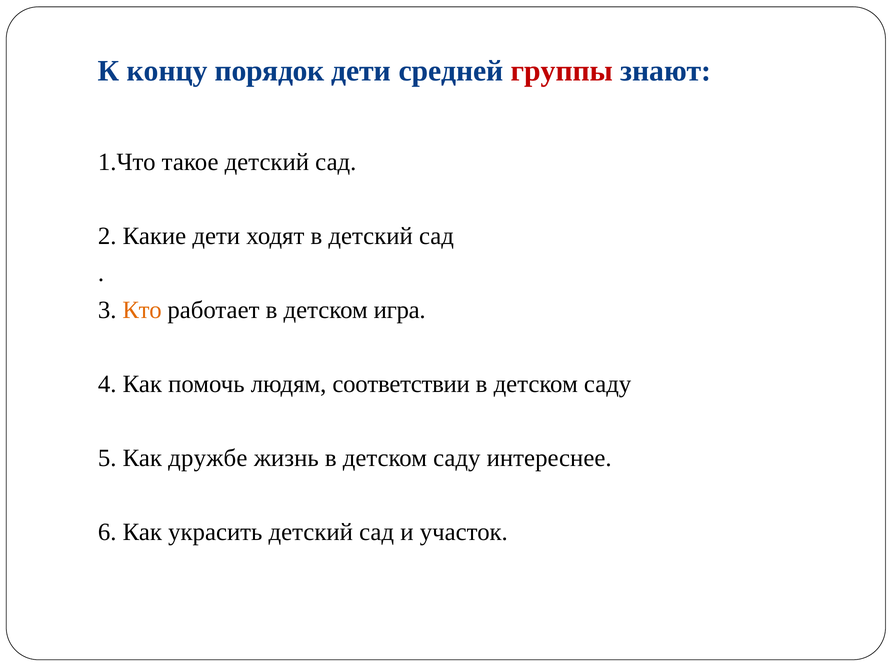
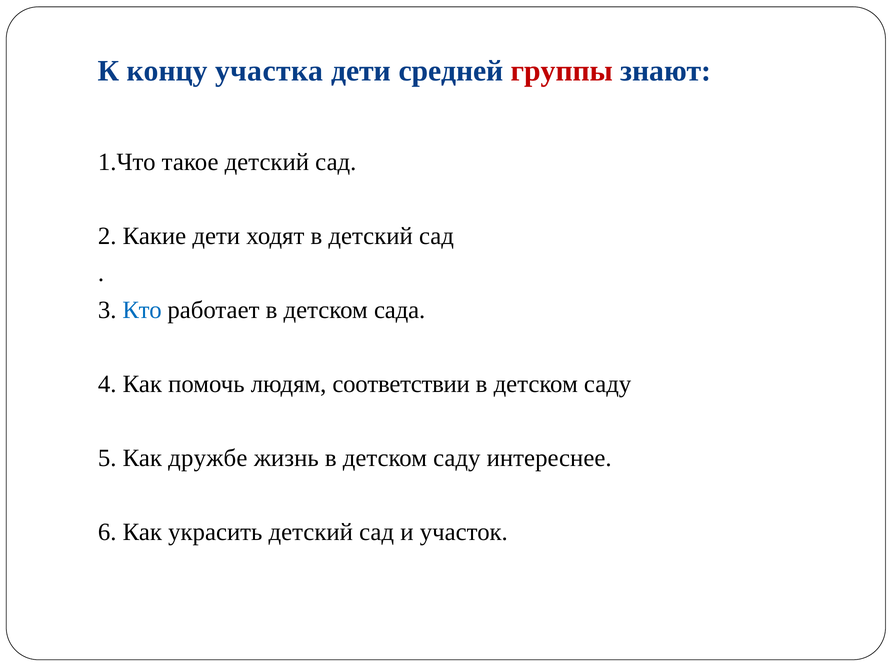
порядок: порядок -> участка (269, 71)
Кто colour: orange -> blue (142, 310)
игра: игра -> сада (400, 310)
